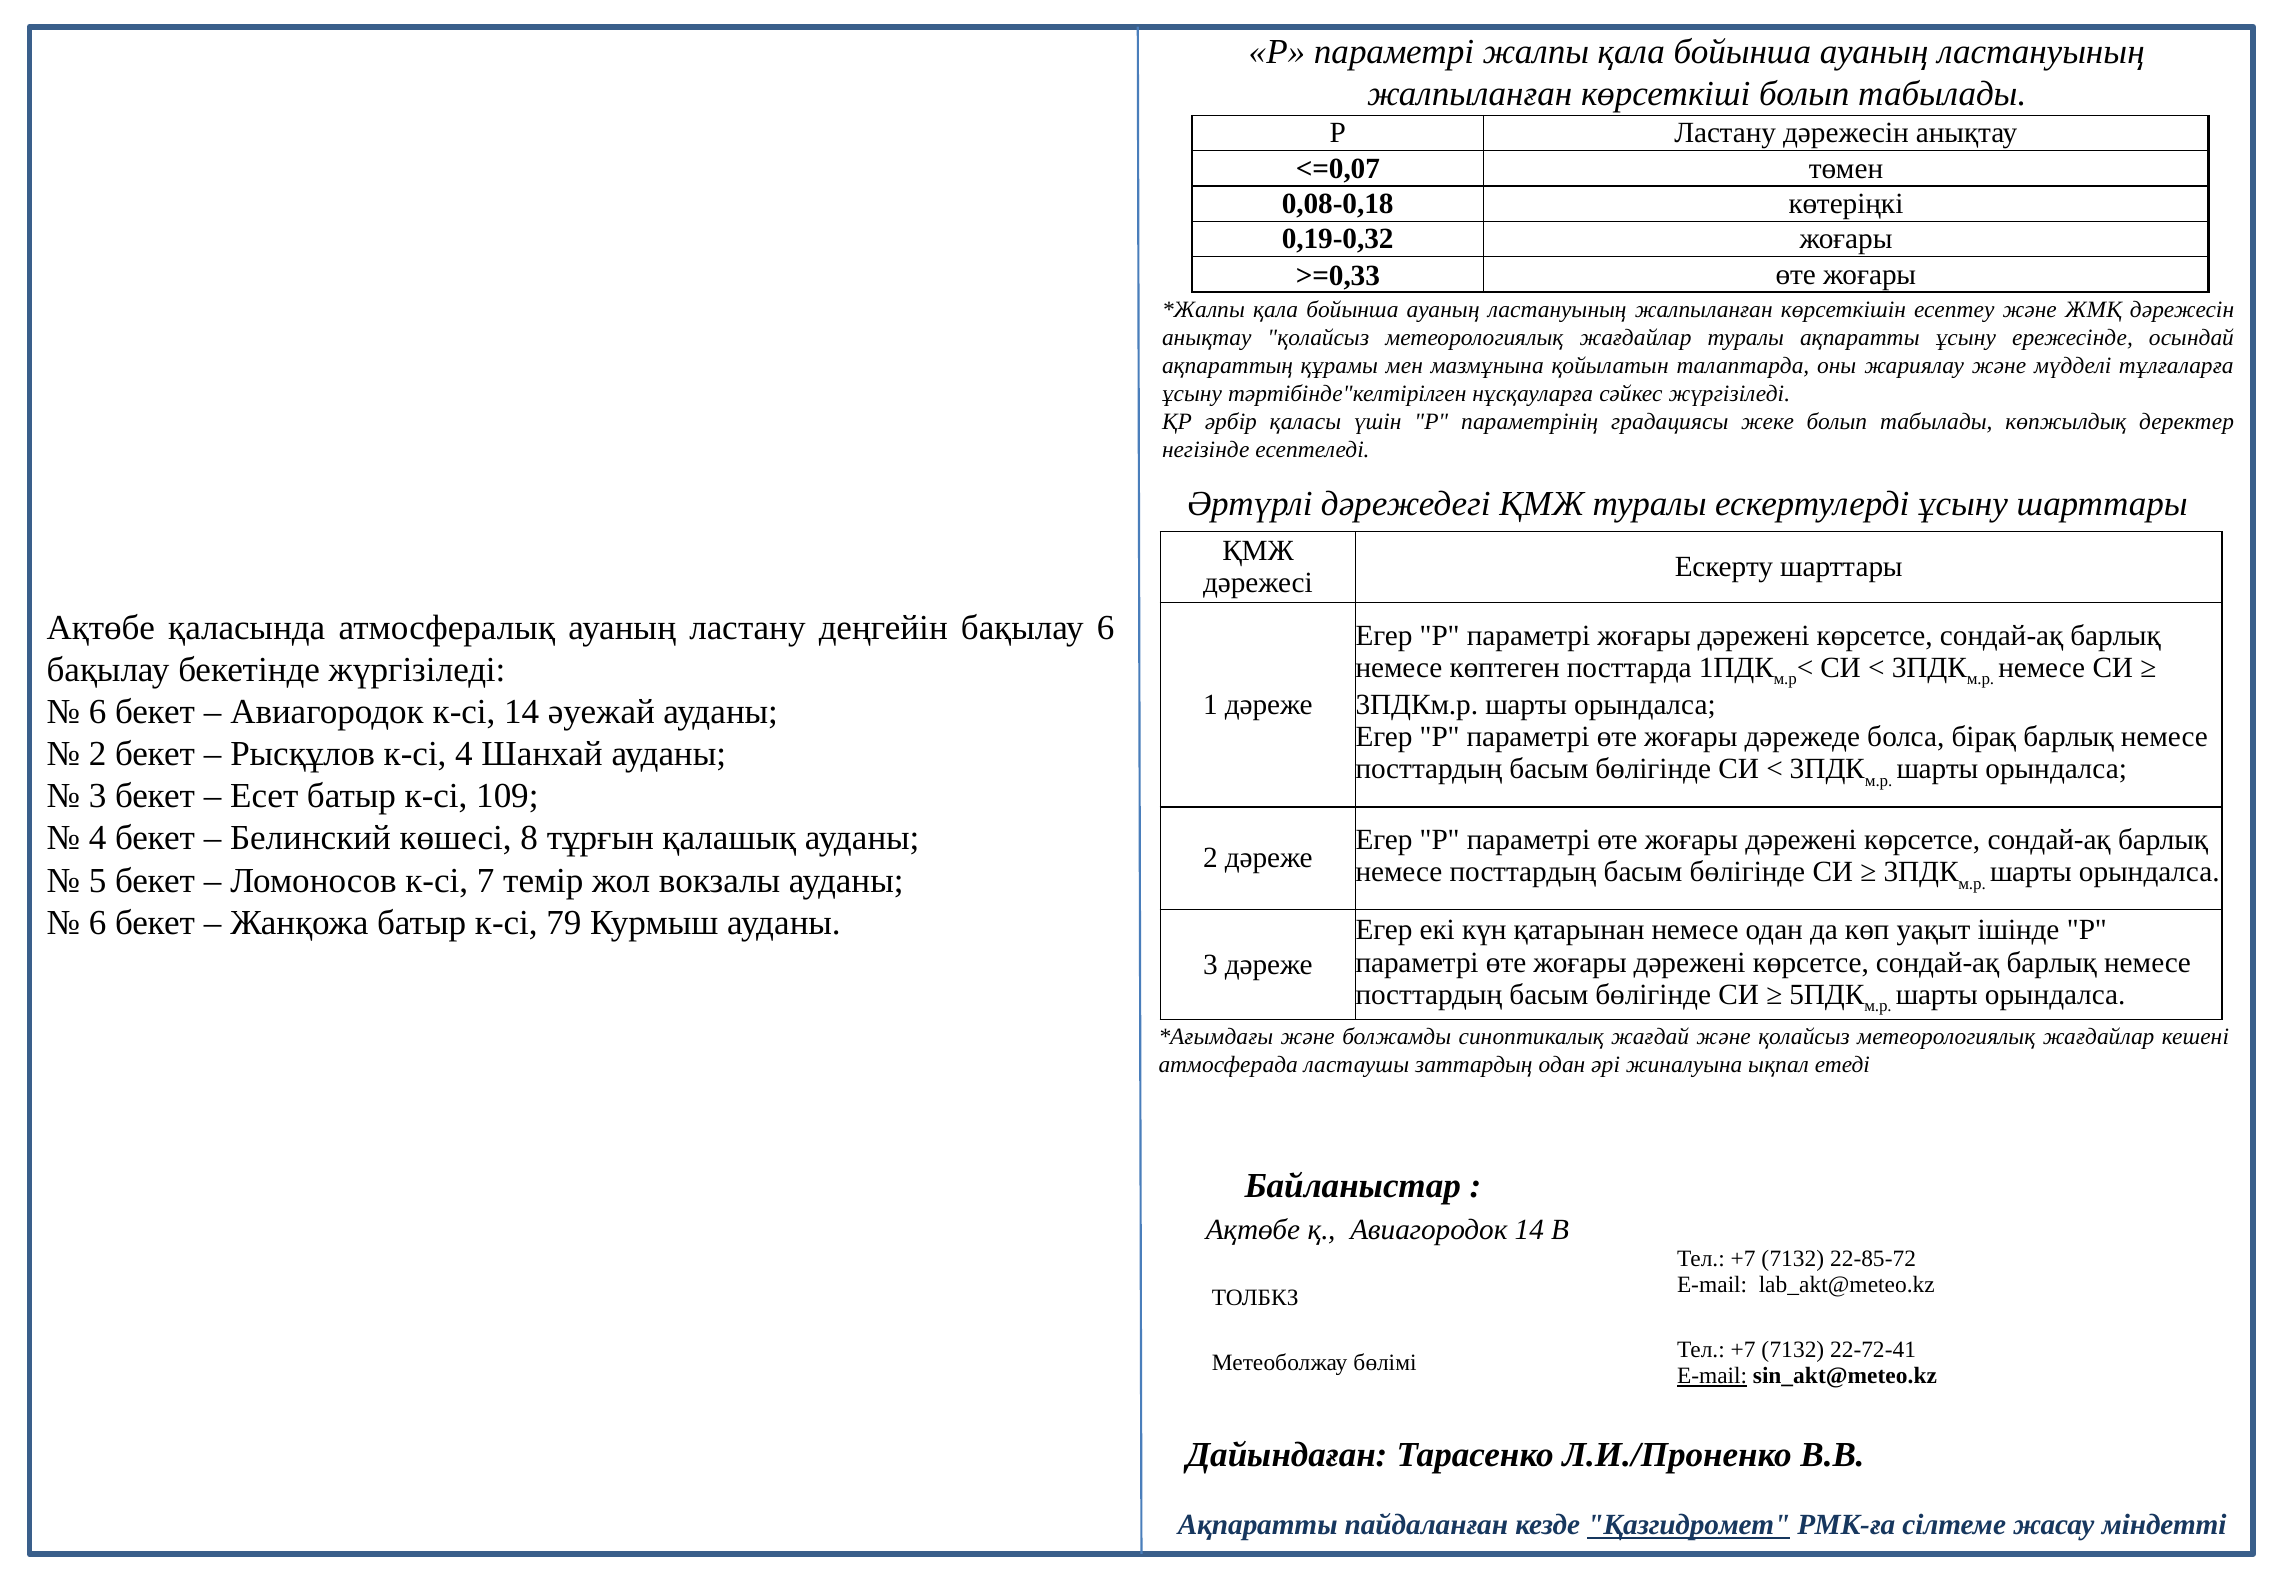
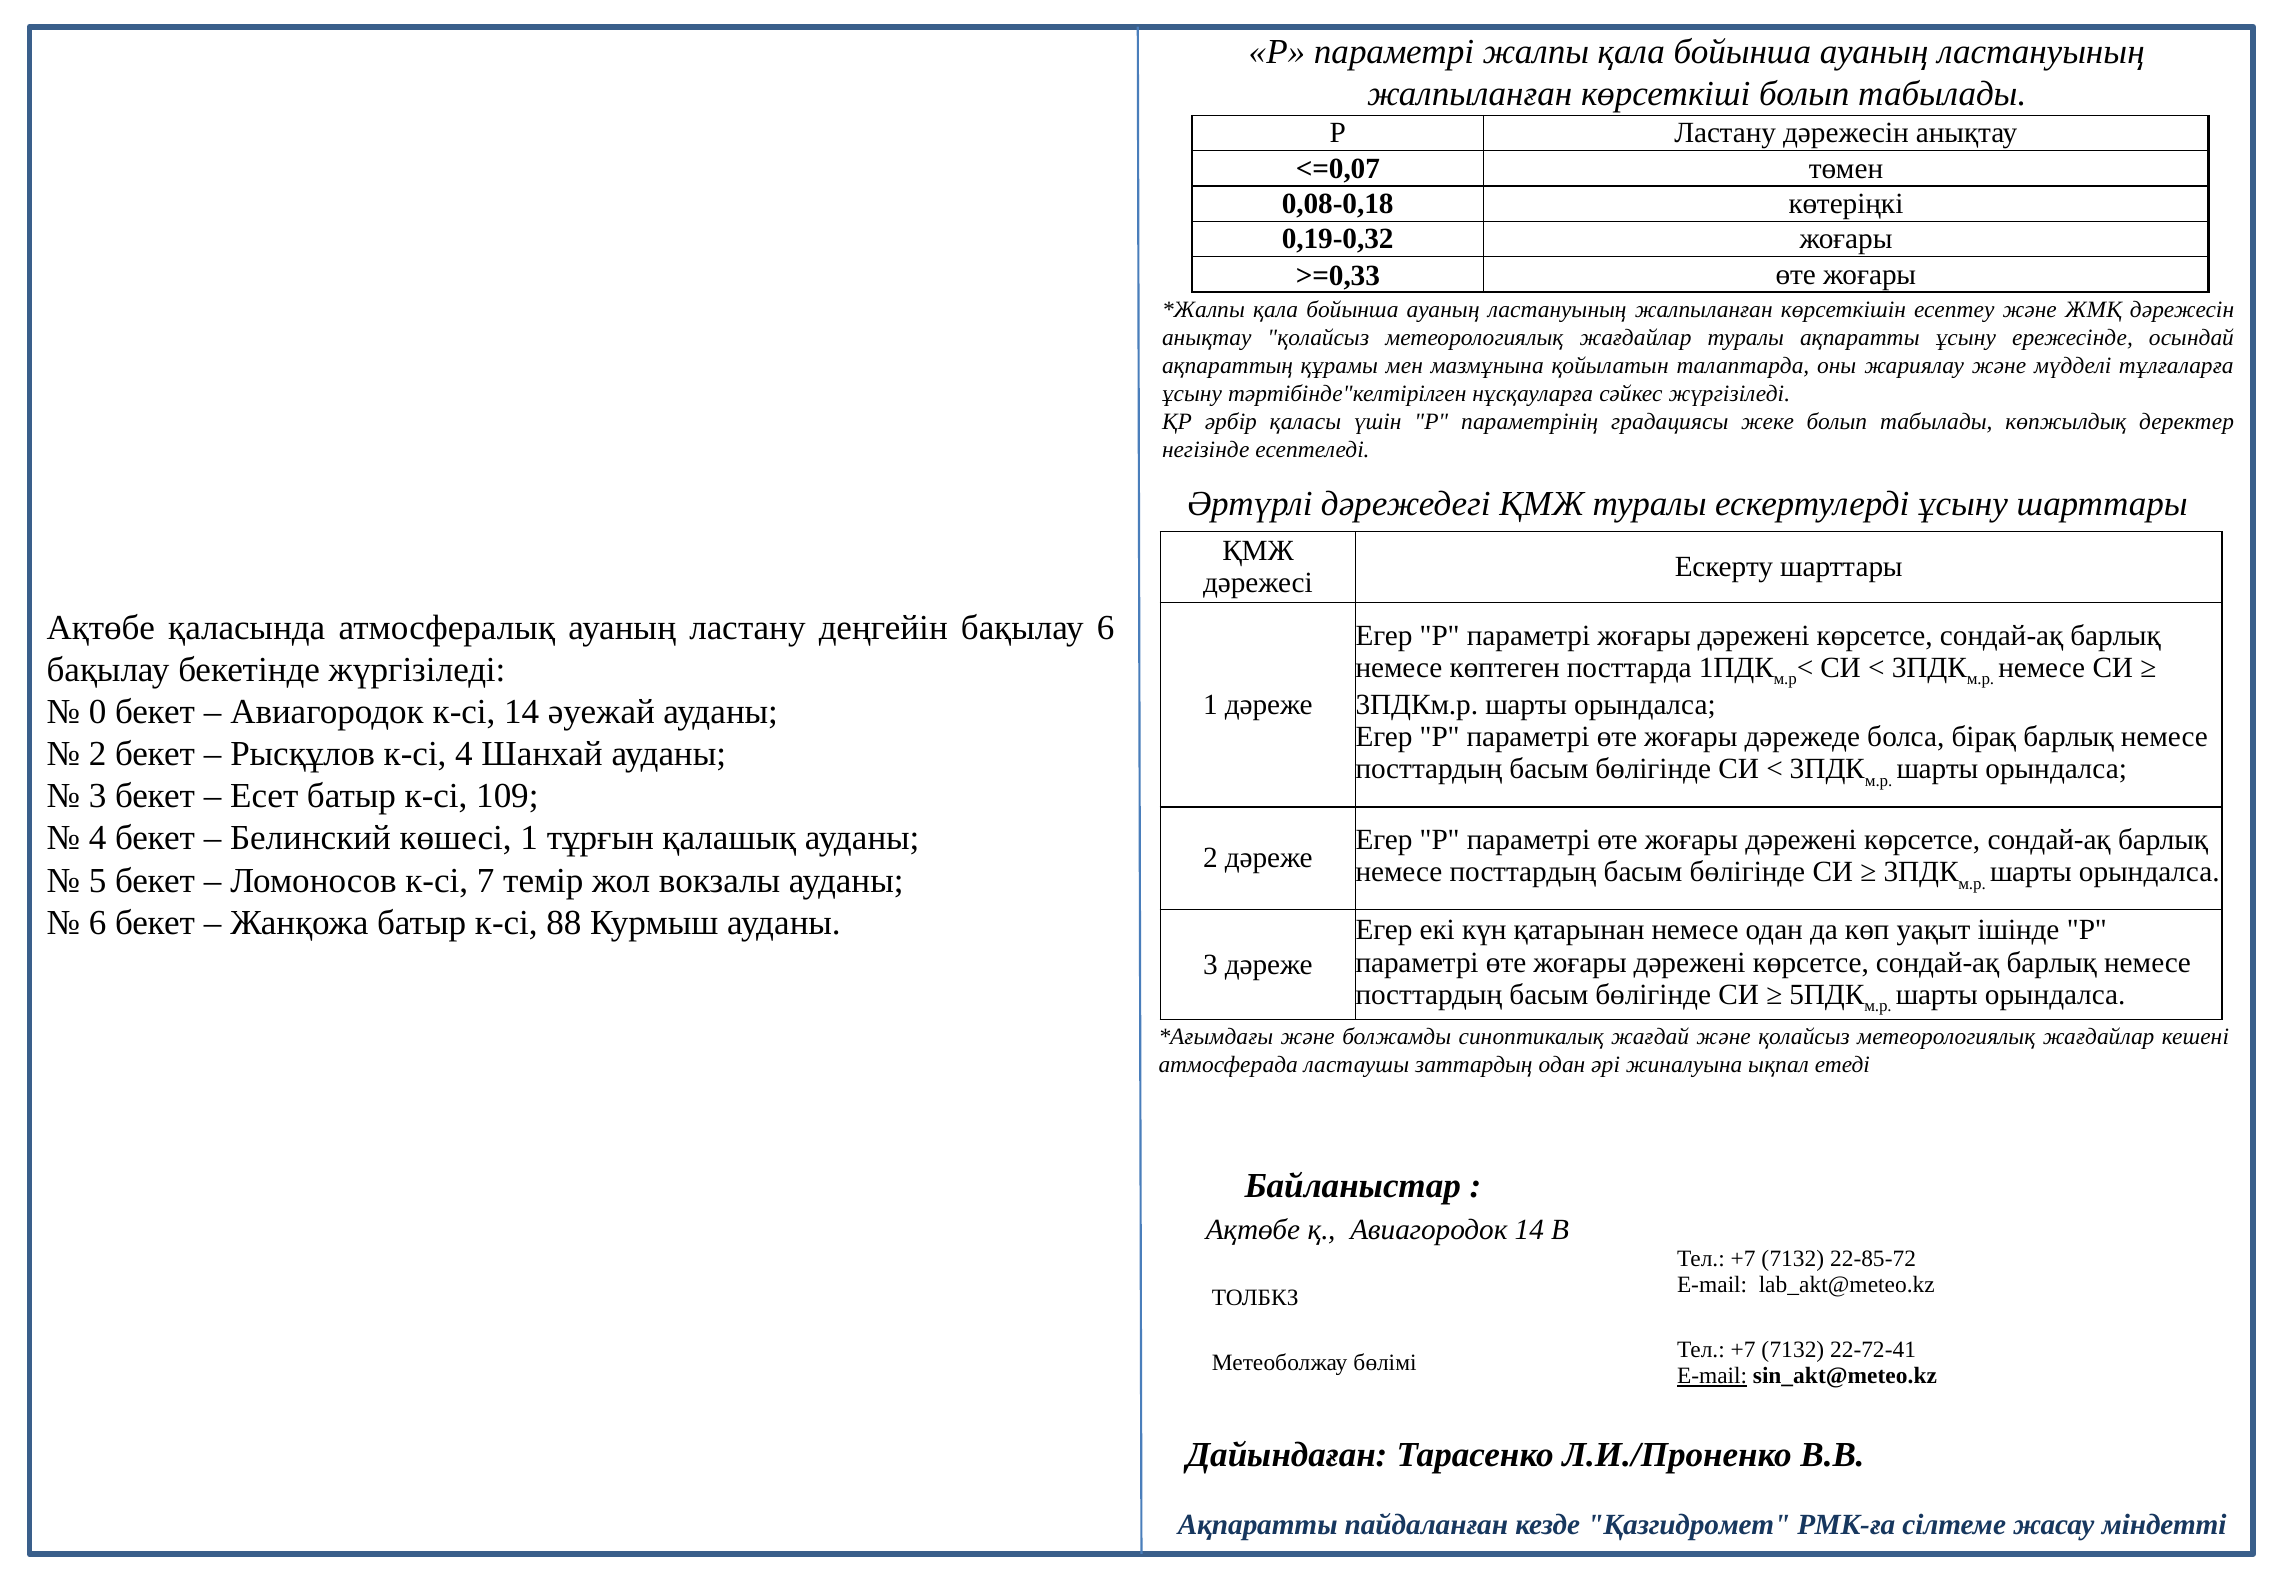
6: 6 -> 0 (98, 712)
көшесі 8: 8 -> 1 (529, 838)
79: 79 -> 88 (564, 922)
Қазгидромет underline: present -> none (1689, 1525)
